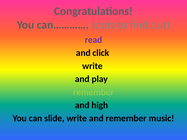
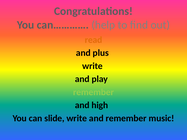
dots: dots -> help (103, 25)
read colour: purple -> orange (94, 40)
click: click -> plus (101, 53)
